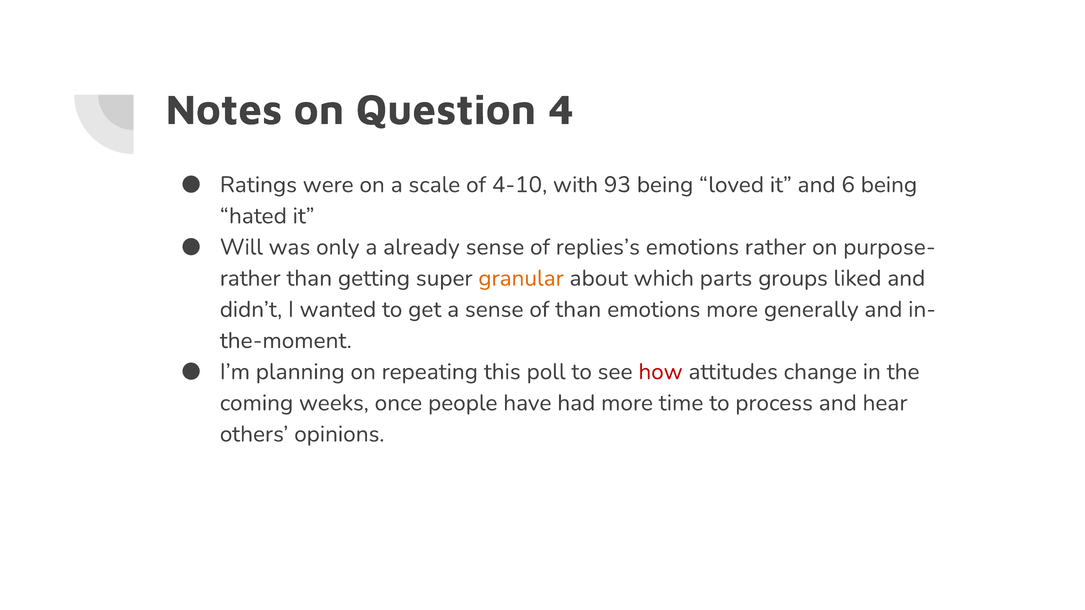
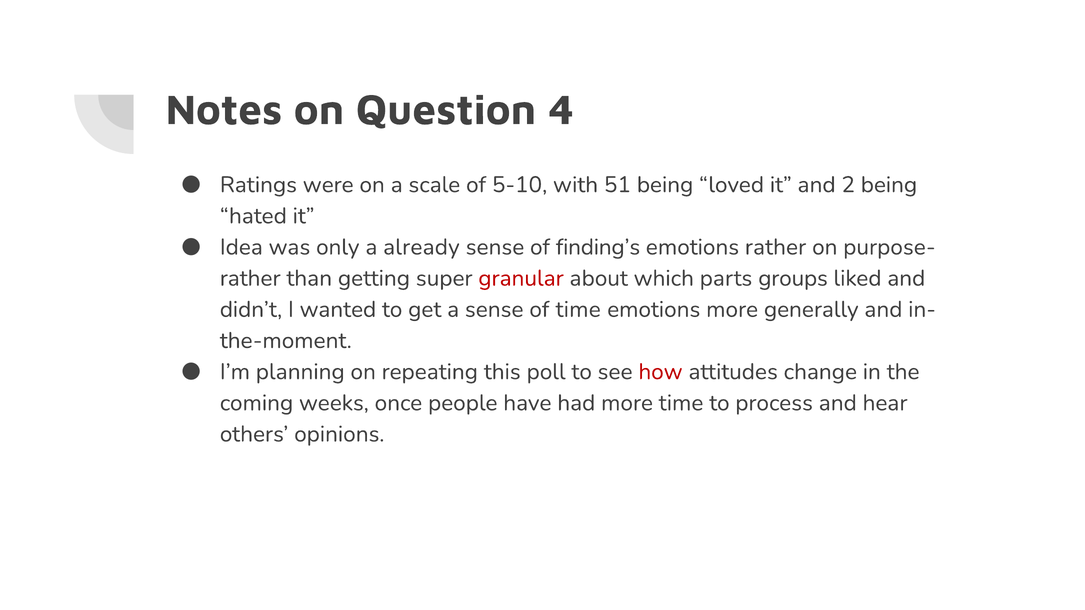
4-10: 4-10 -> 5-10 (520, 185)
93: 93 -> 51 (617, 185)
6: 6 -> 2 (848, 185)
Will: Will -> Idea (241, 247)
replies’s: replies’s -> finding’s (598, 247)
granular colour: orange -> red (521, 278)
of than: than -> time (578, 310)
